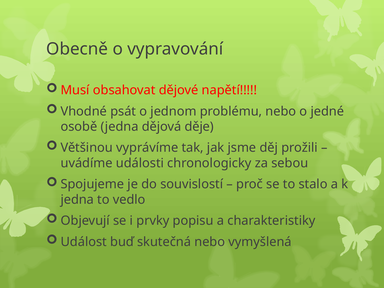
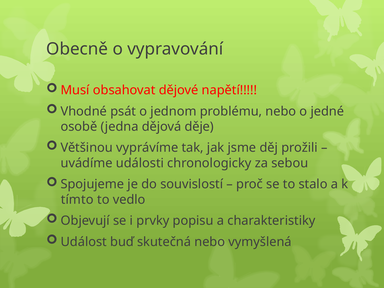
jedna: jedna -> tímto (77, 200)
